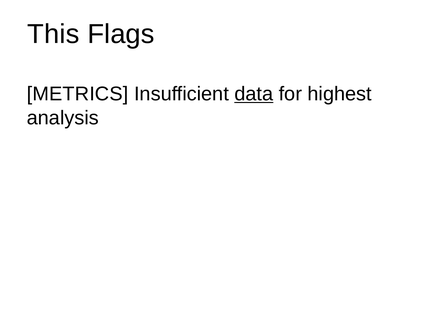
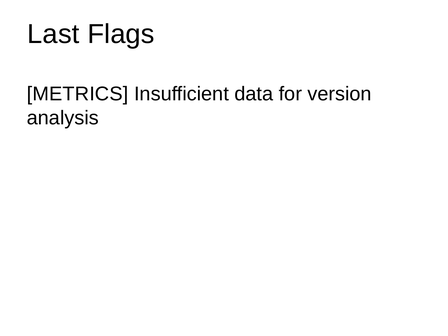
This: This -> Last (53, 34)
data underline: present -> none (254, 94)
highest: highest -> version (340, 94)
